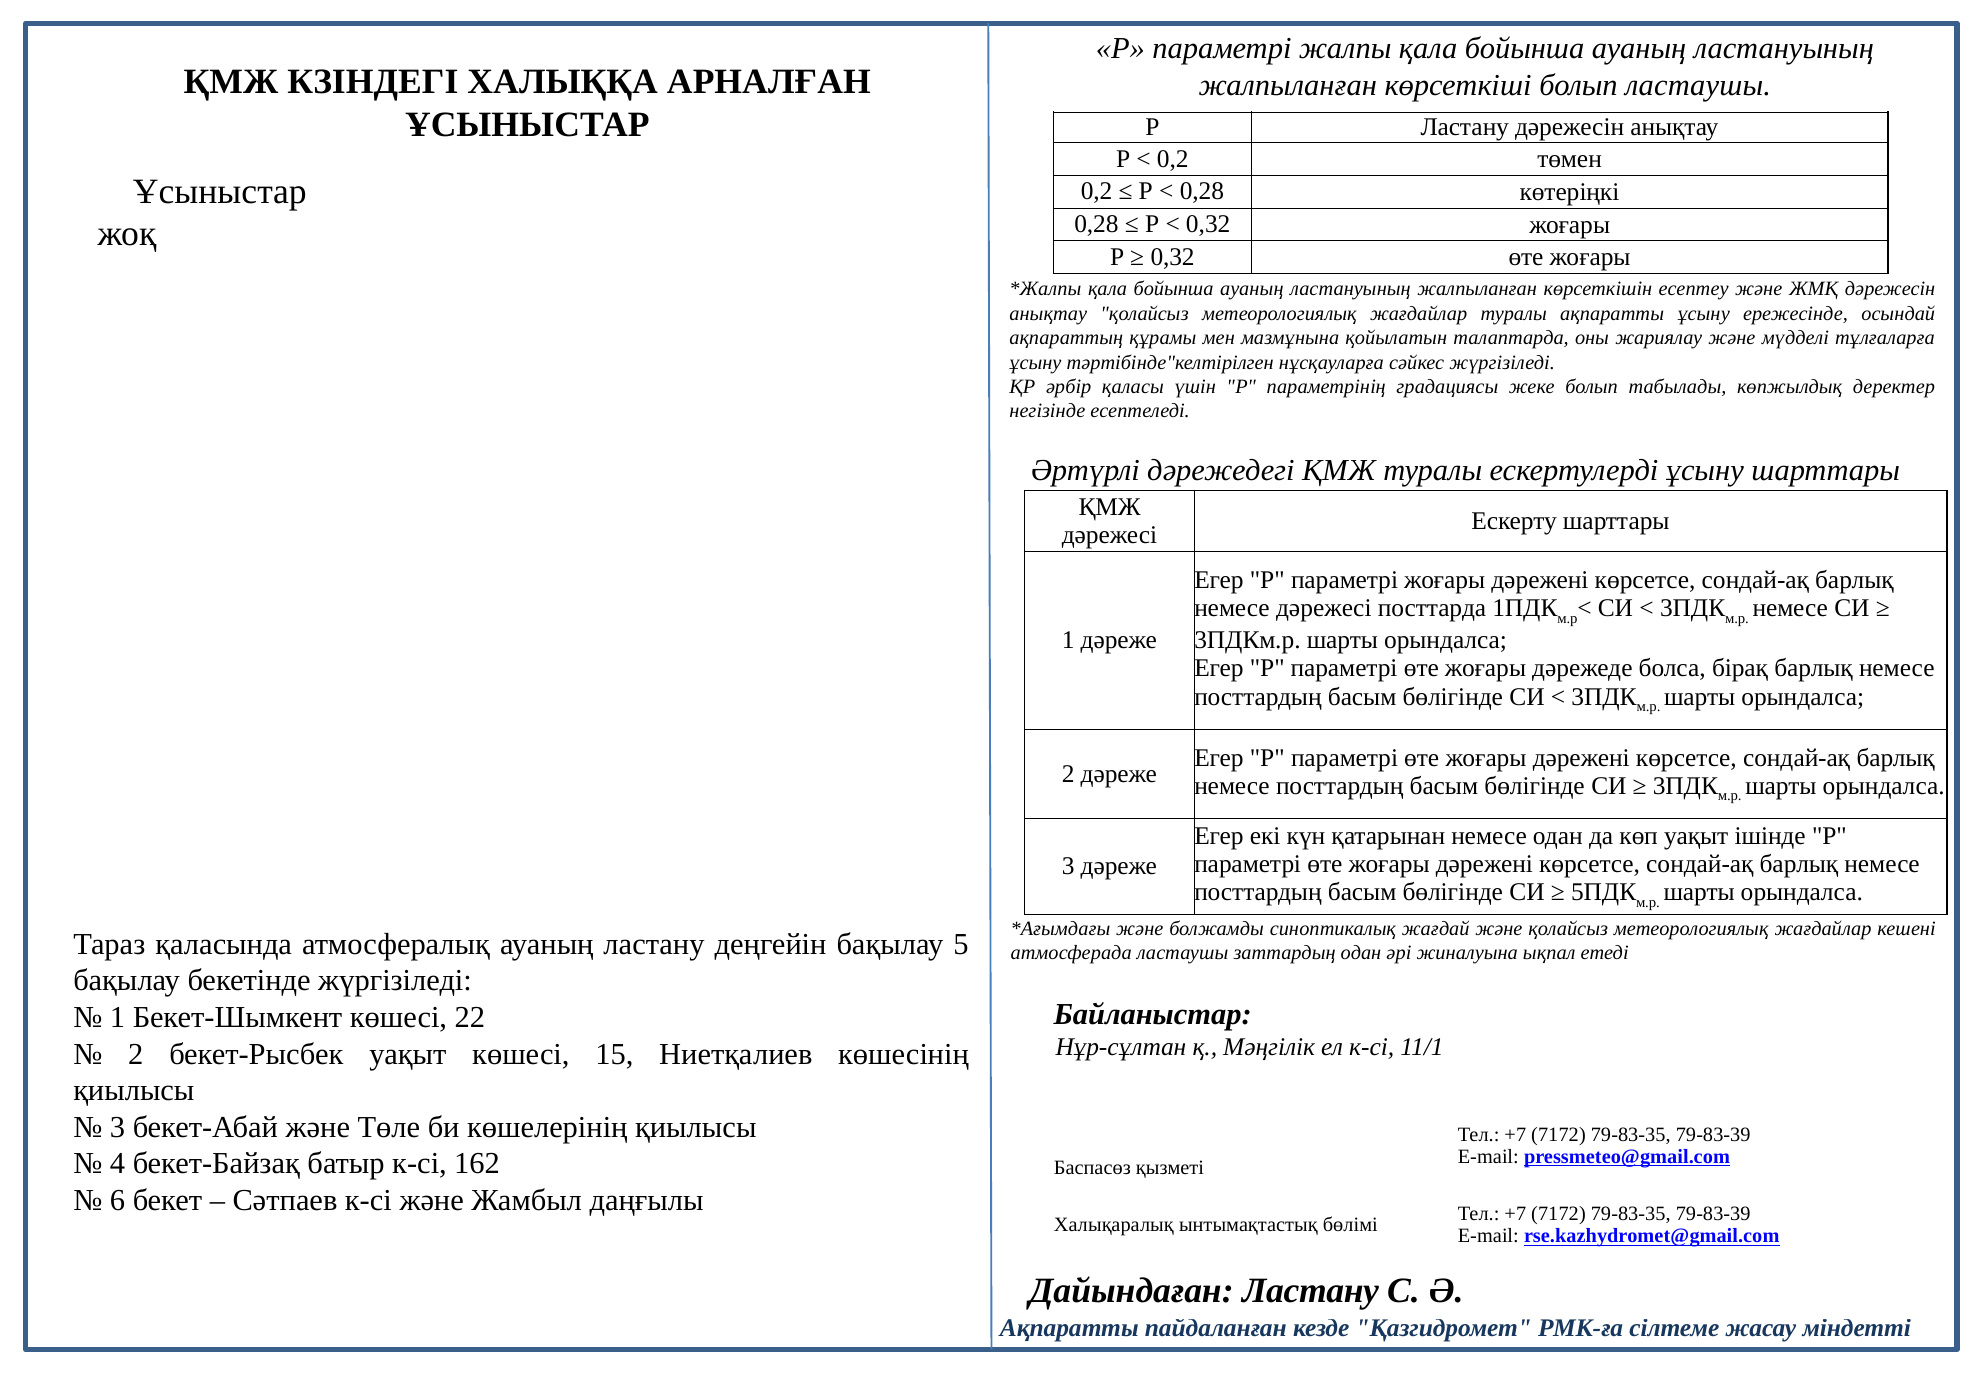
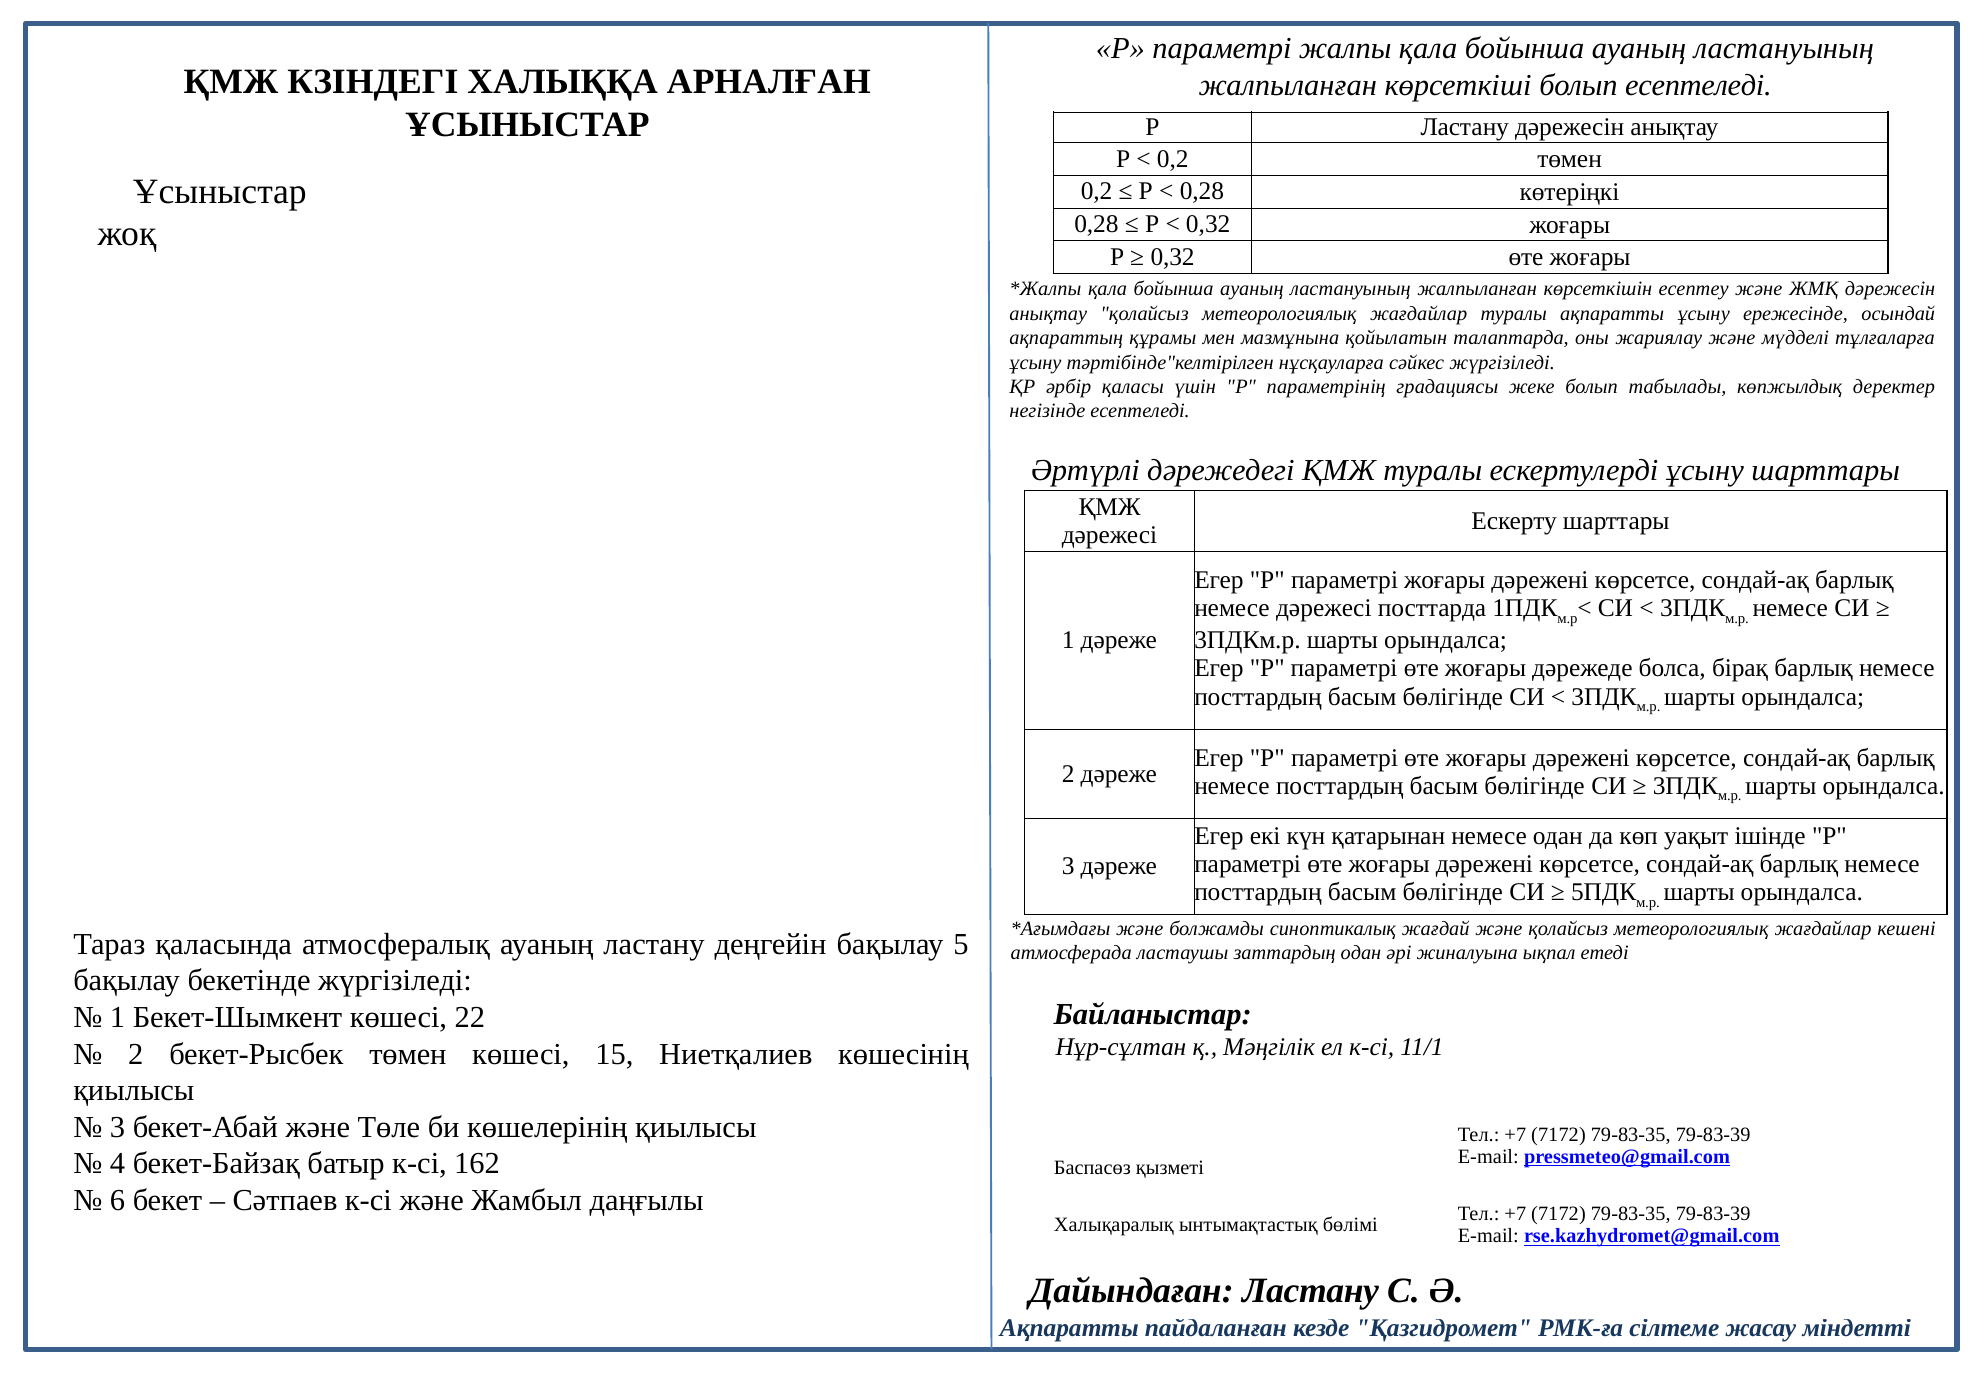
болып ластаушы: ластаушы -> есептеледі (1698, 85)
бекет-Рысбек уақыт: уақыт -> төмен (408, 1054)
